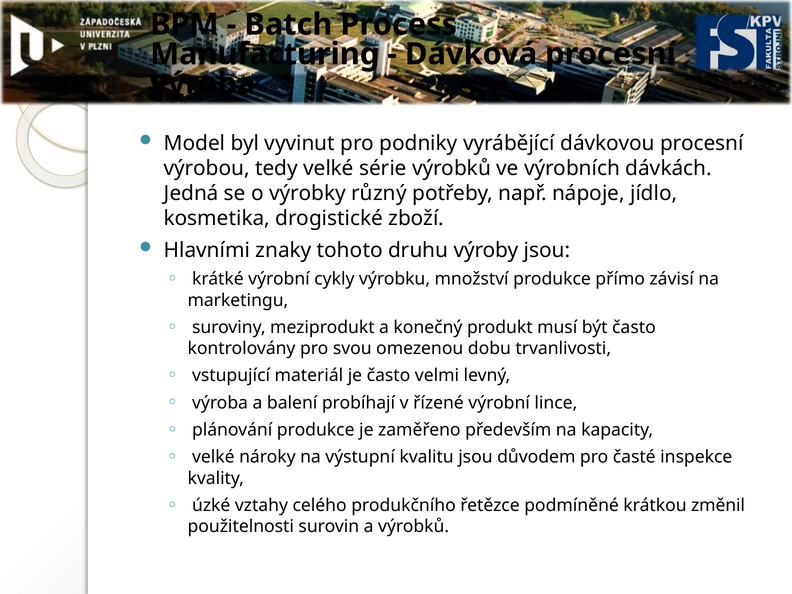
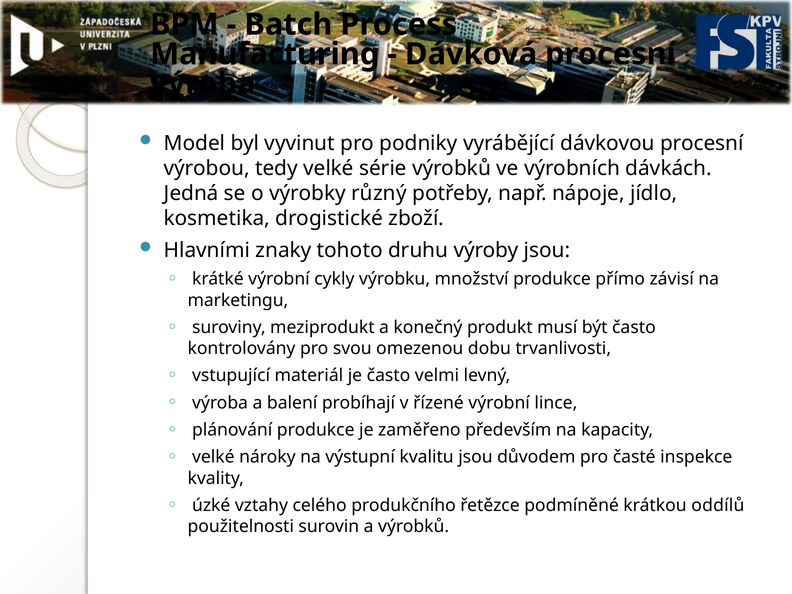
změnil: změnil -> oddílů (718, 505)
